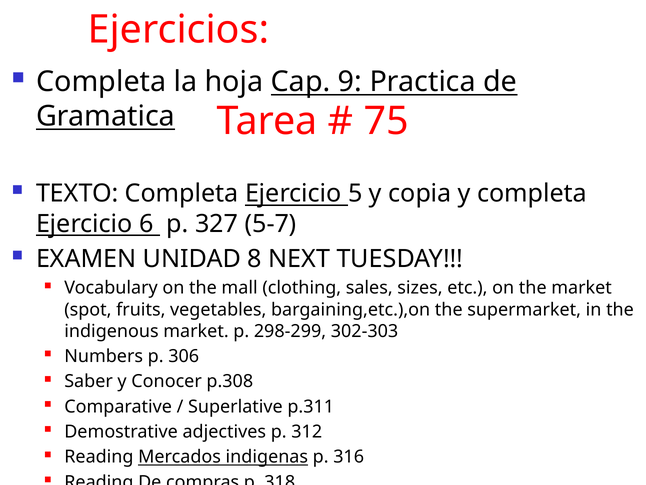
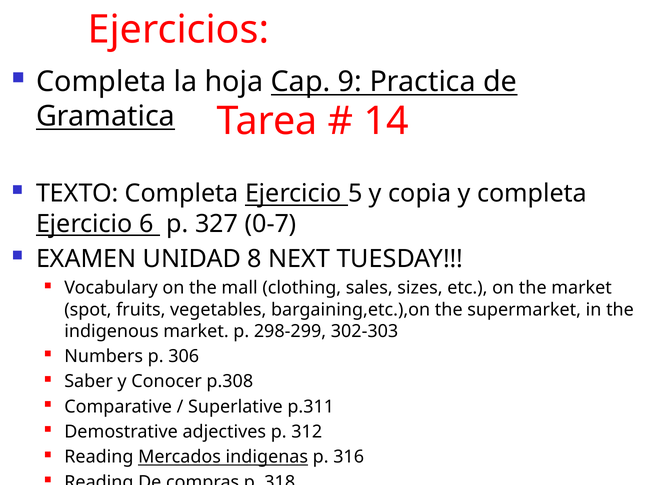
75: 75 -> 14 (386, 121)
5-7: 5-7 -> 0-7 (271, 224)
